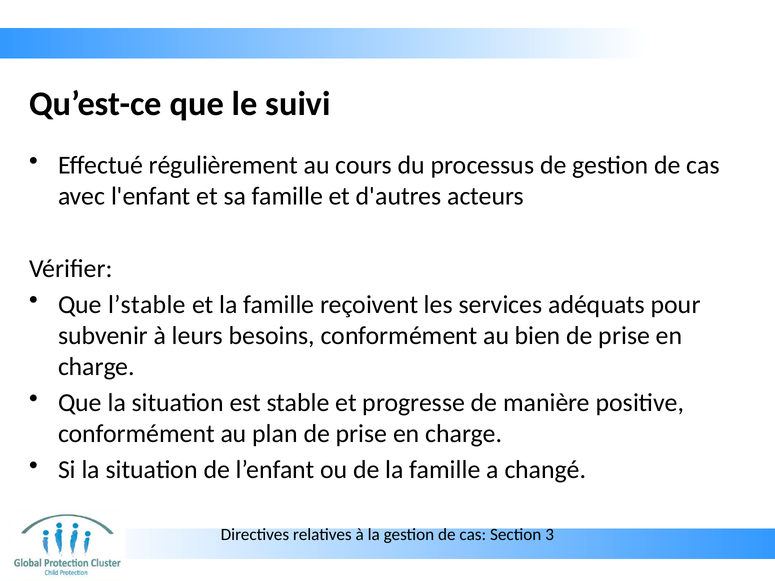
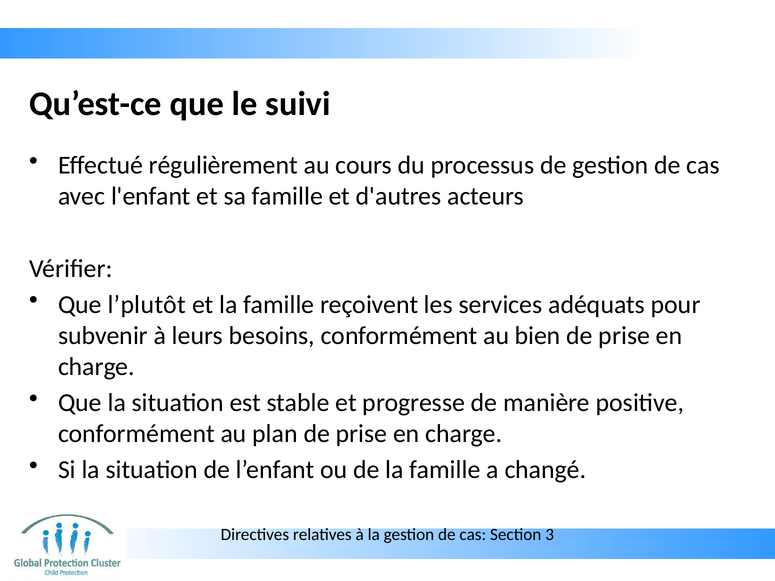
l’stable: l’stable -> l’plutôt (147, 305)
